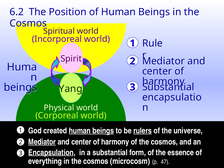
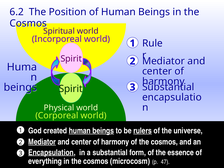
Yang: Yang -> Spirit (71, 89)
